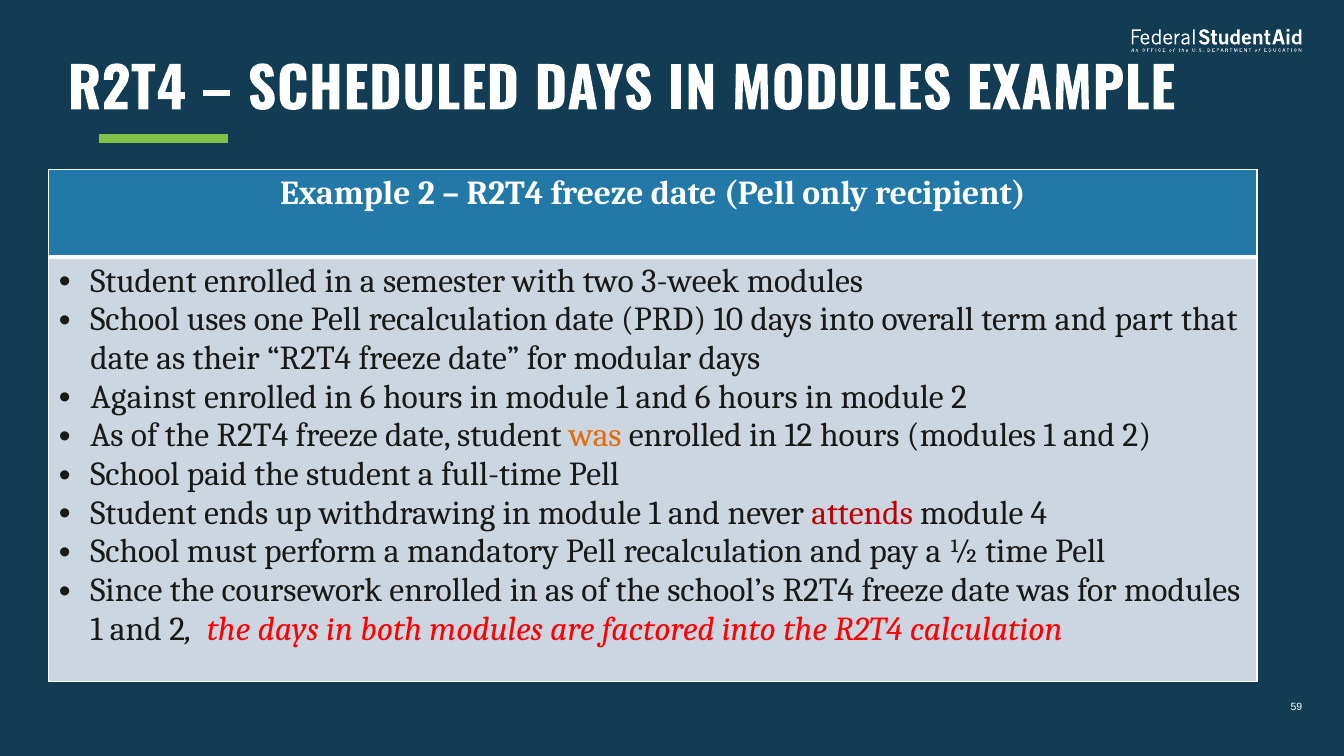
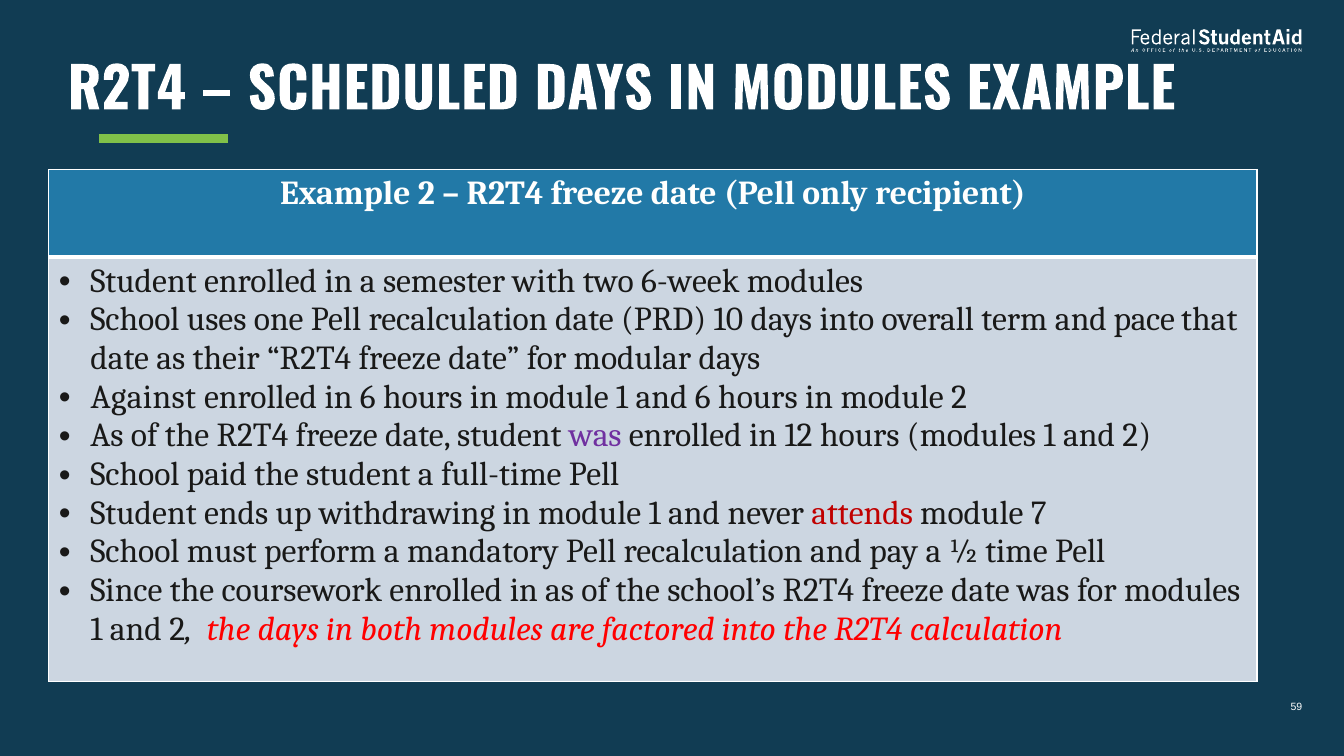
3-week: 3-week -> 6-week (690, 281)
part: part -> pace (1144, 320)
was colour: orange -> purple (595, 436)
4: 4 -> 7 (1039, 513)
